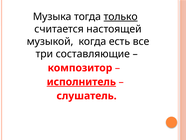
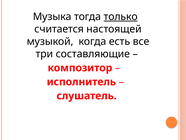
исполнитель underline: present -> none (81, 82)
